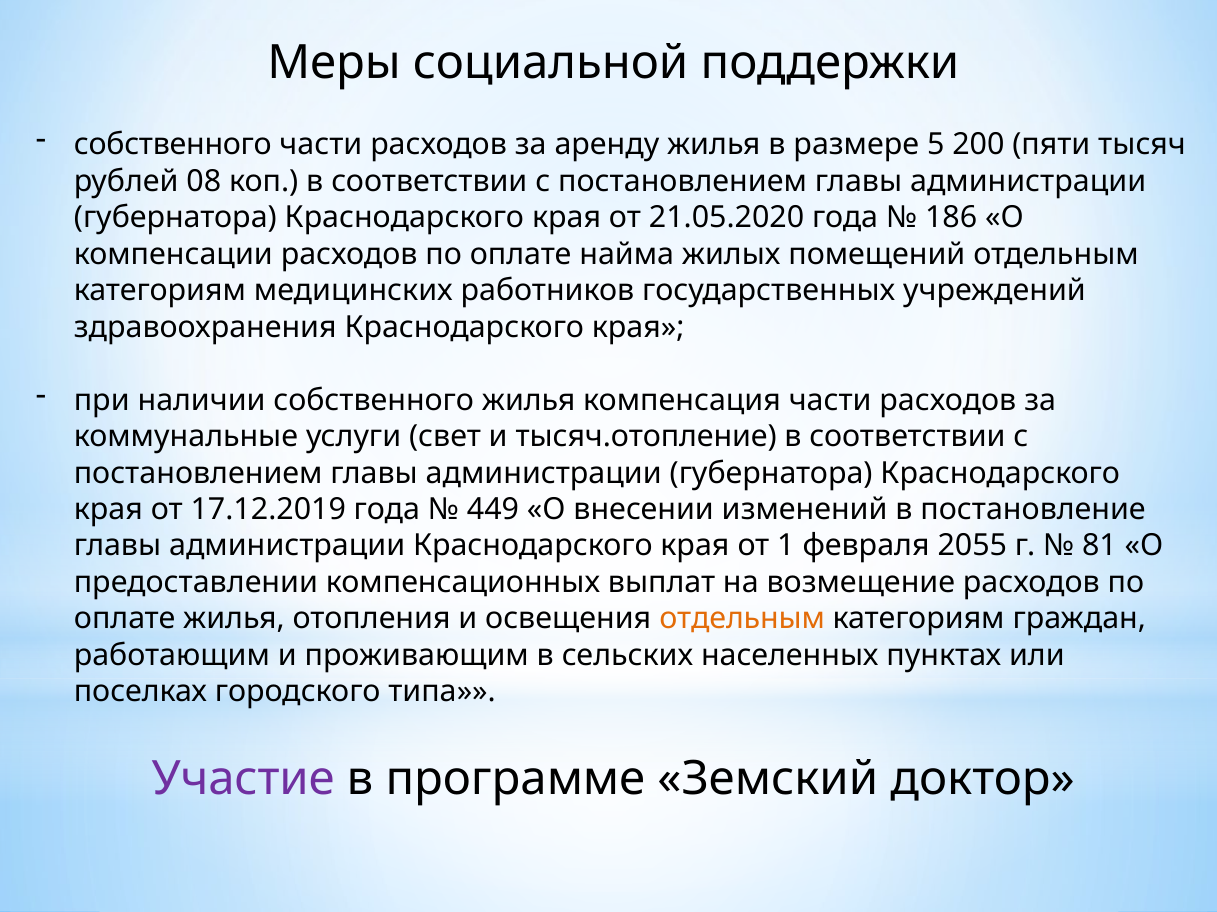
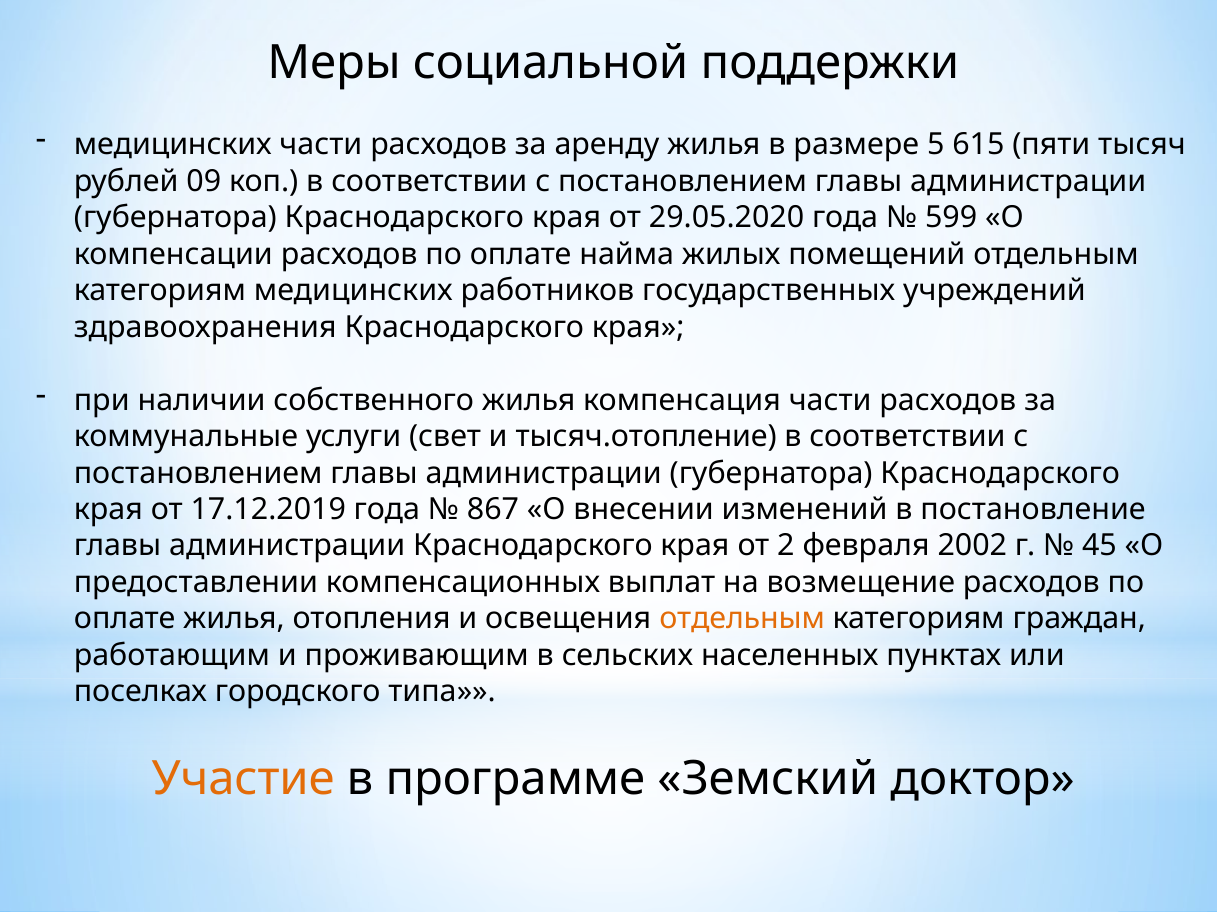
собственного: собственного -> медицинских (173, 145)
200: 200 -> 615 (978, 145)
08: 08 -> 09 (204, 181)
21.05.2020: 21.05.2020 -> 29.05.2020 (727, 218)
186: 186 -> 599 (951, 218)
449: 449 -> 867 (493, 510)
1: 1 -> 2 (786, 546)
2055: 2055 -> 2002 (972, 546)
81: 81 -> 45 (1099, 546)
Участие colour: purple -> orange (243, 779)
